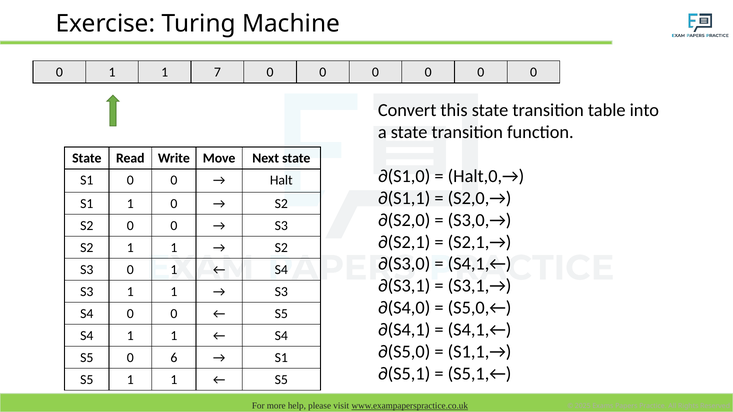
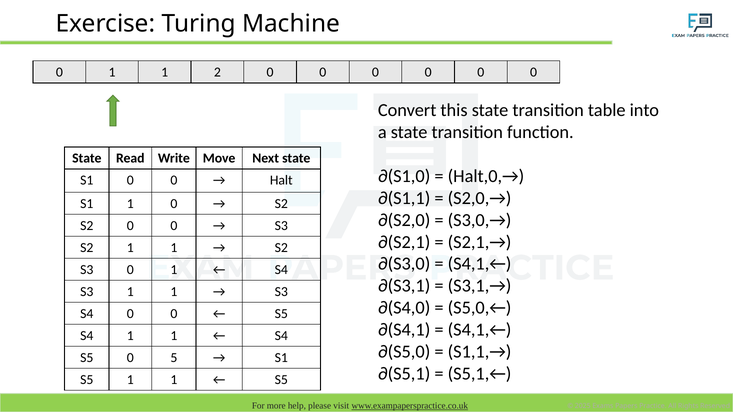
7: 7 -> 2 (217, 72)
6: 6 -> 5 (174, 358)
